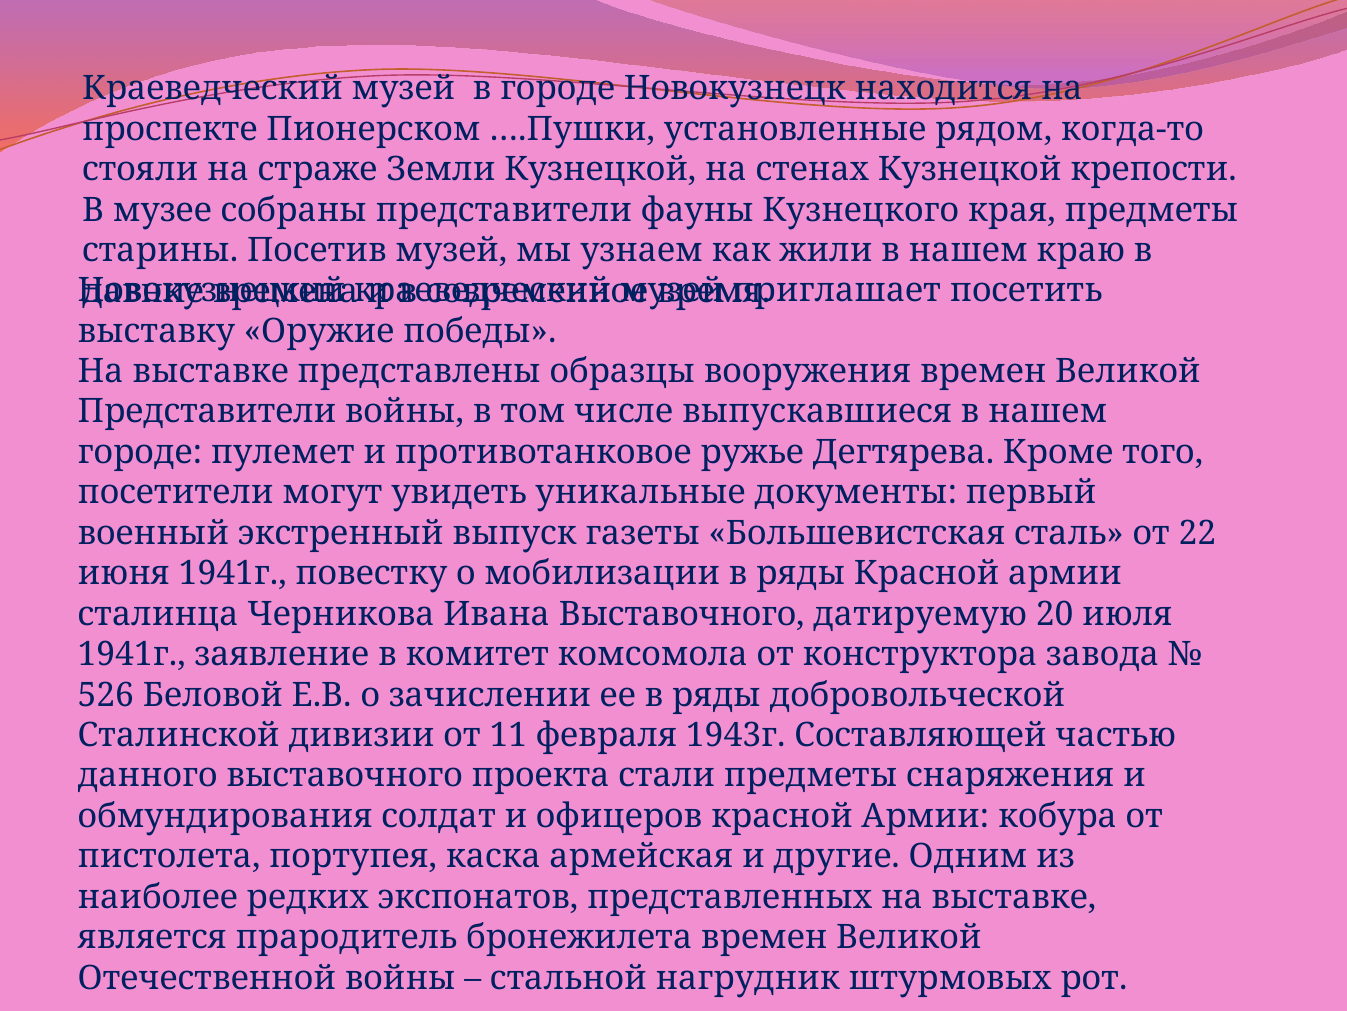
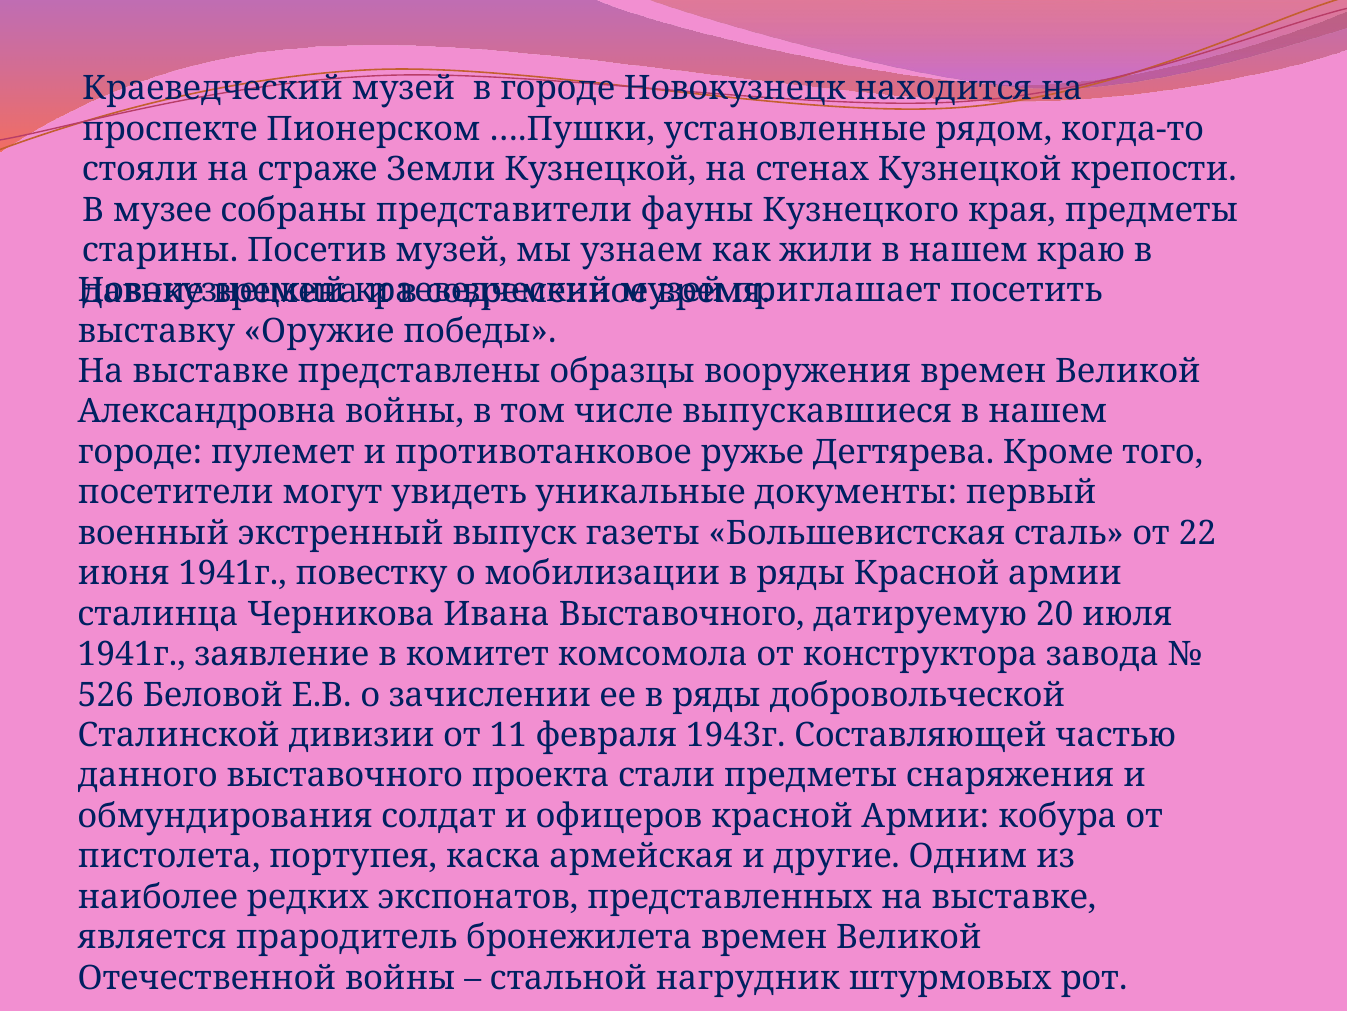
Представители: Представители -> Александровна (207, 411)
